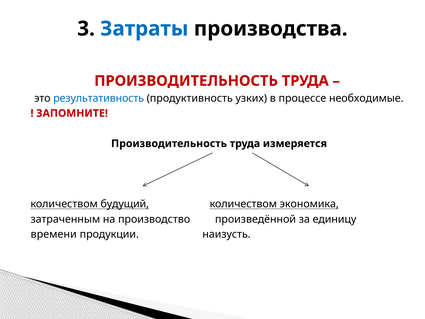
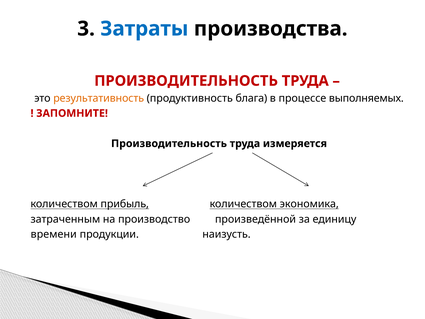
результативность colour: blue -> orange (99, 98)
узких: узких -> блага (251, 98)
необходимые: необходимые -> выполняемых (366, 98)
будущий: будущий -> прибыль (125, 204)
